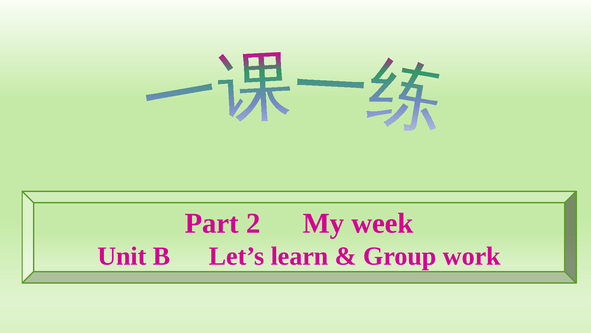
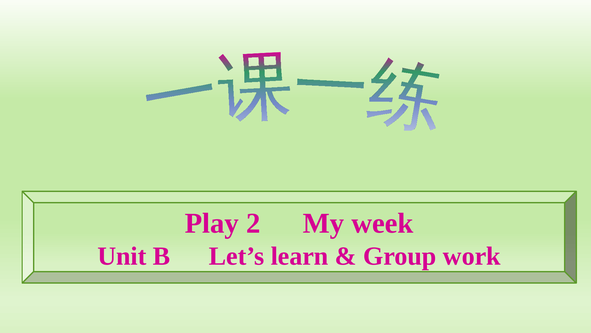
Part: Part -> Play (212, 223)
